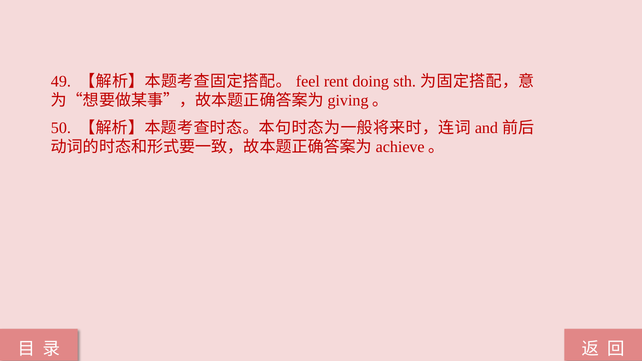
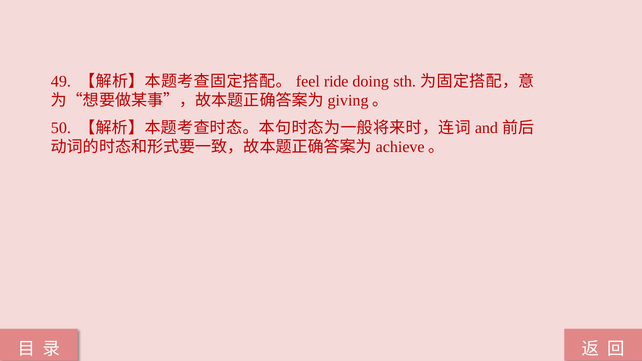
rent: rent -> ride (336, 81)
